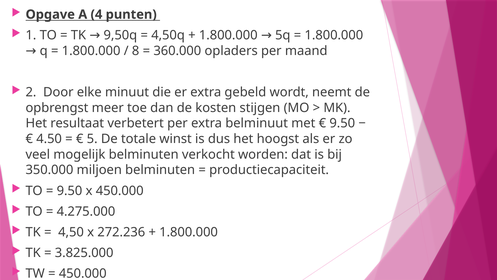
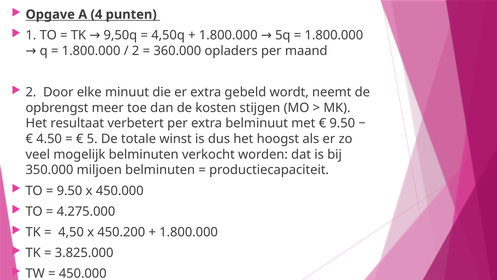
8: 8 -> 2 (136, 51)
272.236: 272.236 -> 450.200 (121, 232)
